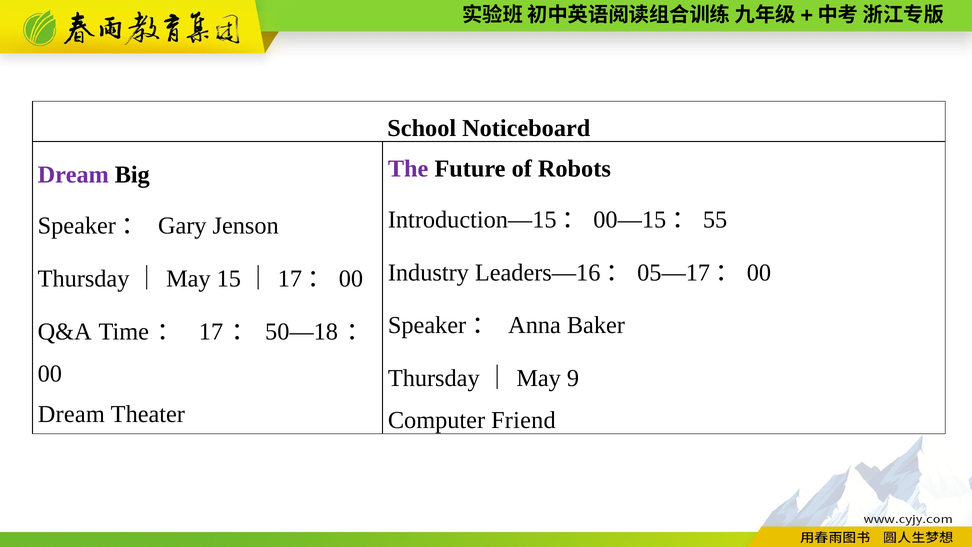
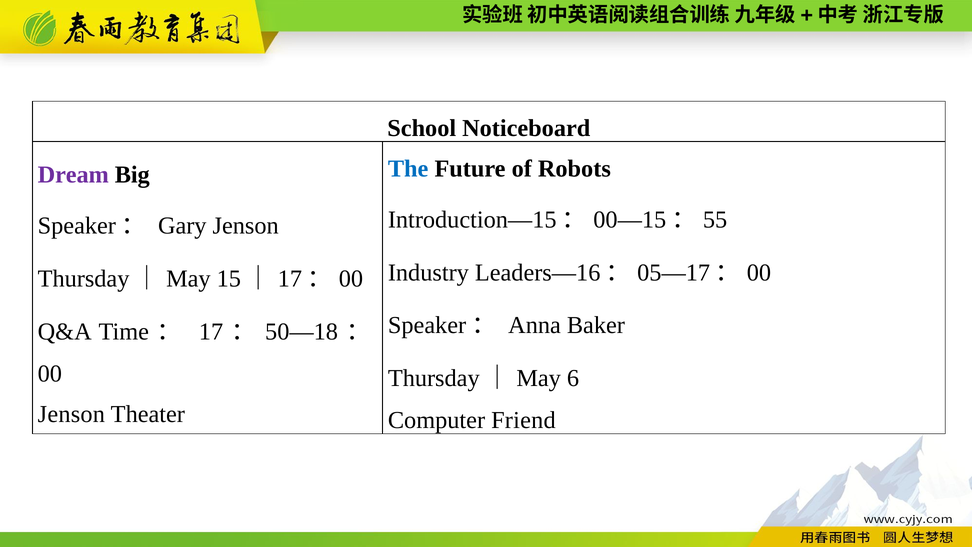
The colour: purple -> blue (408, 169)
9: 9 -> 6 (573, 378)
Dream: Dream -> Jenson (71, 414)
